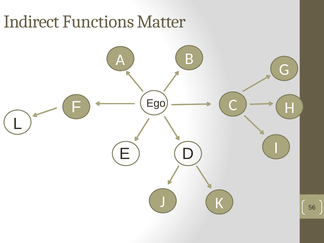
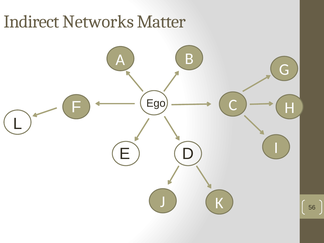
Functions: Functions -> Networks (98, 22)
